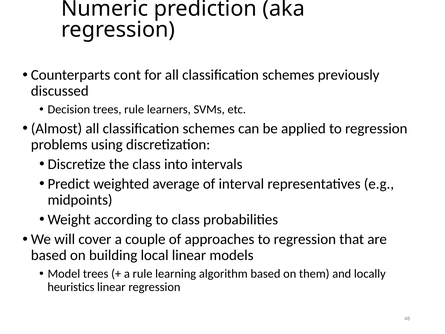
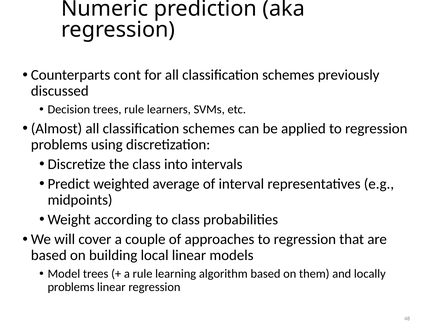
heuristics: heuristics -> problems (71, 287)
